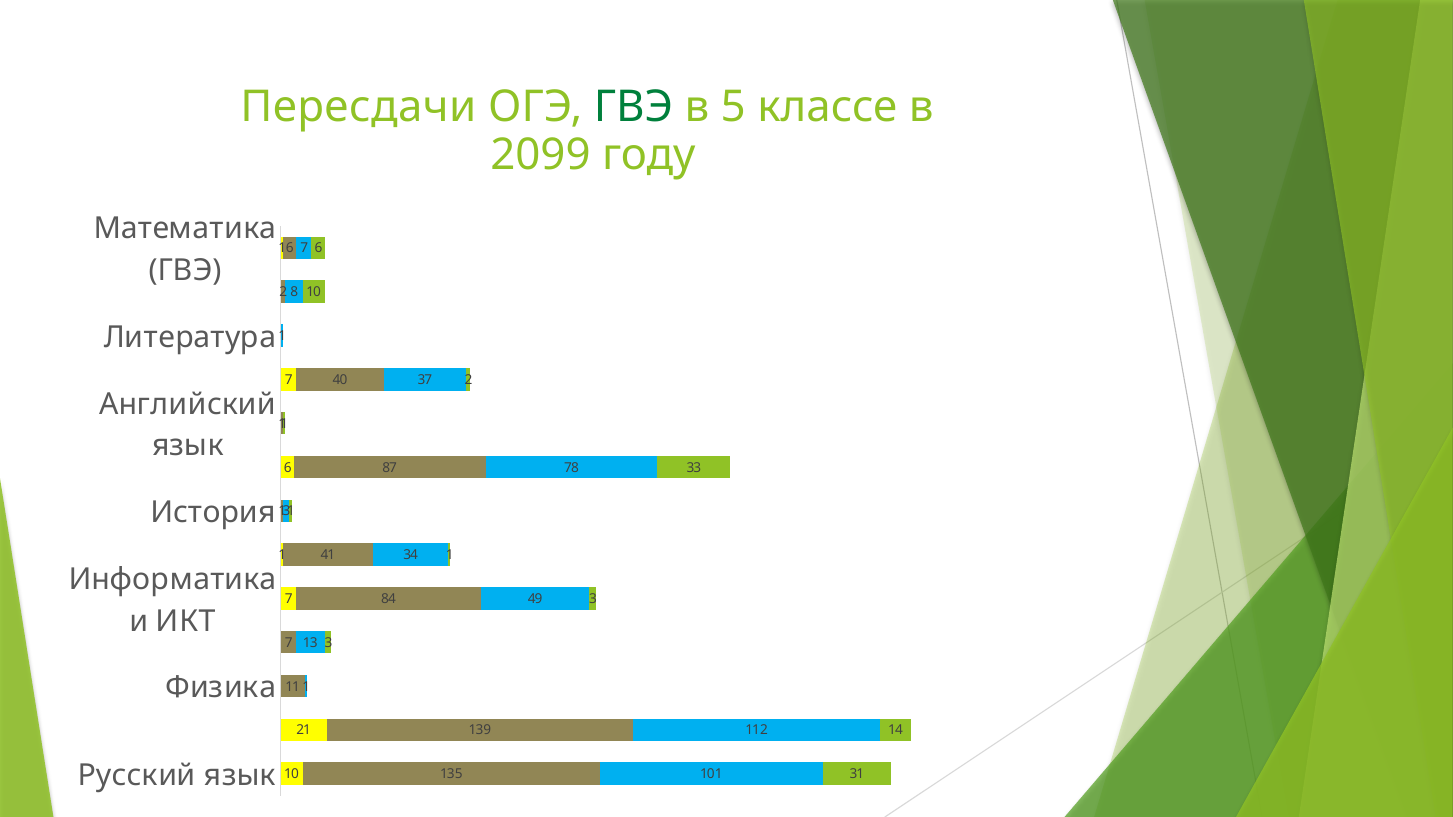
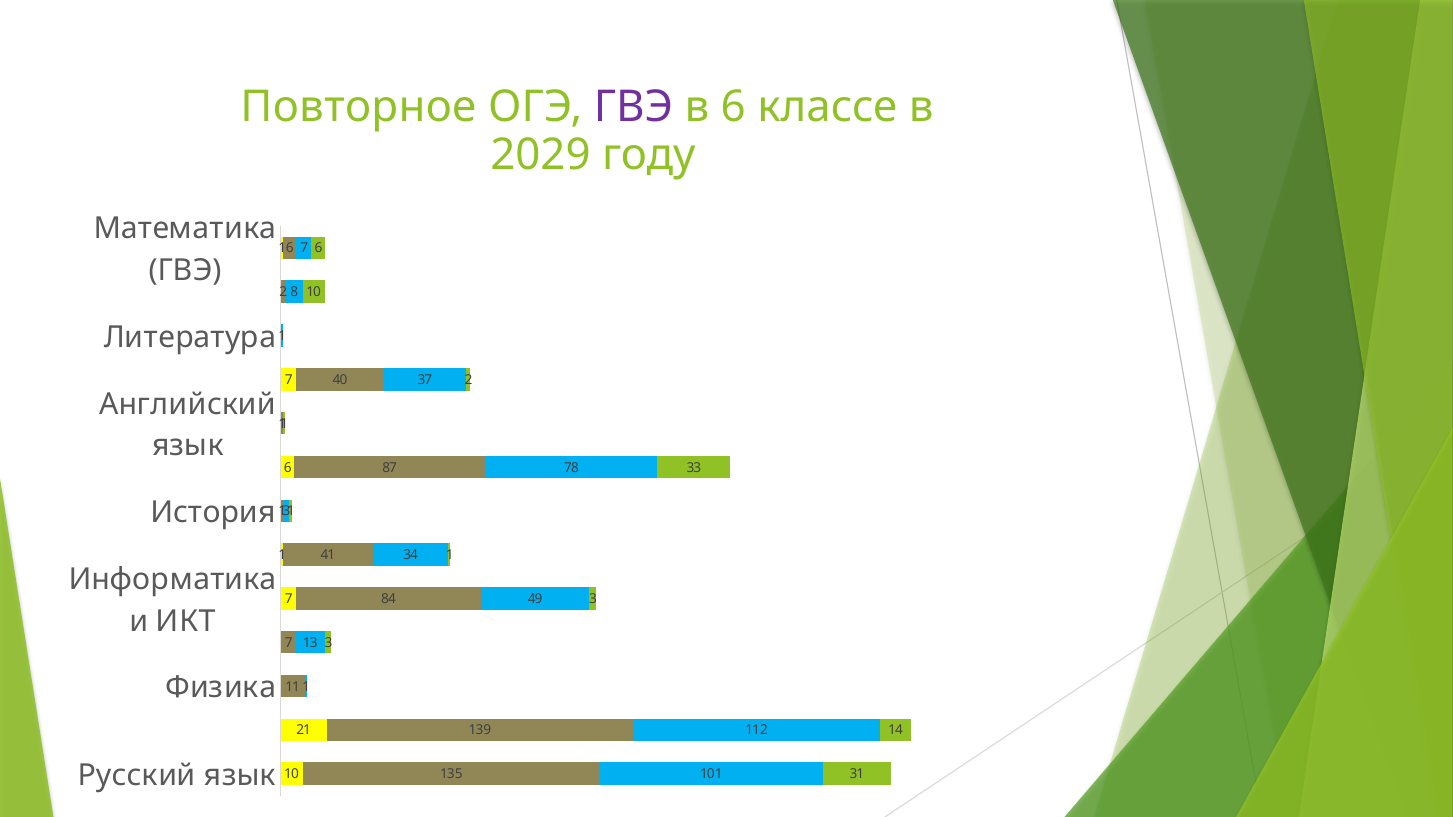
Пересдачи: Пересдачи -> Повторное (358, 107)
ГВЭ colour: green -> purple (633, 107)
в 5: 5 -> 6 (733, 107)
2099: 2099 -> 2029 (540, 155)
